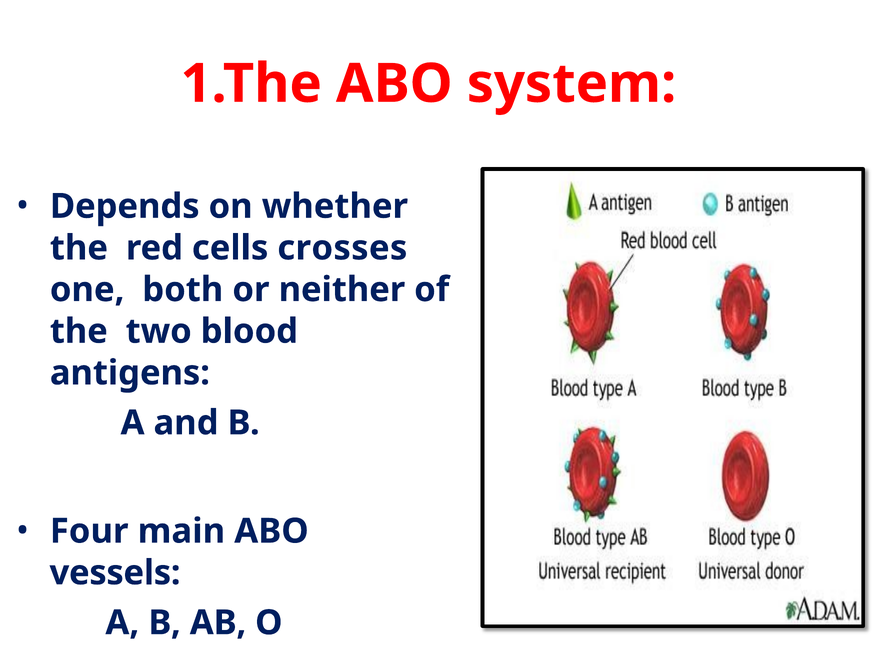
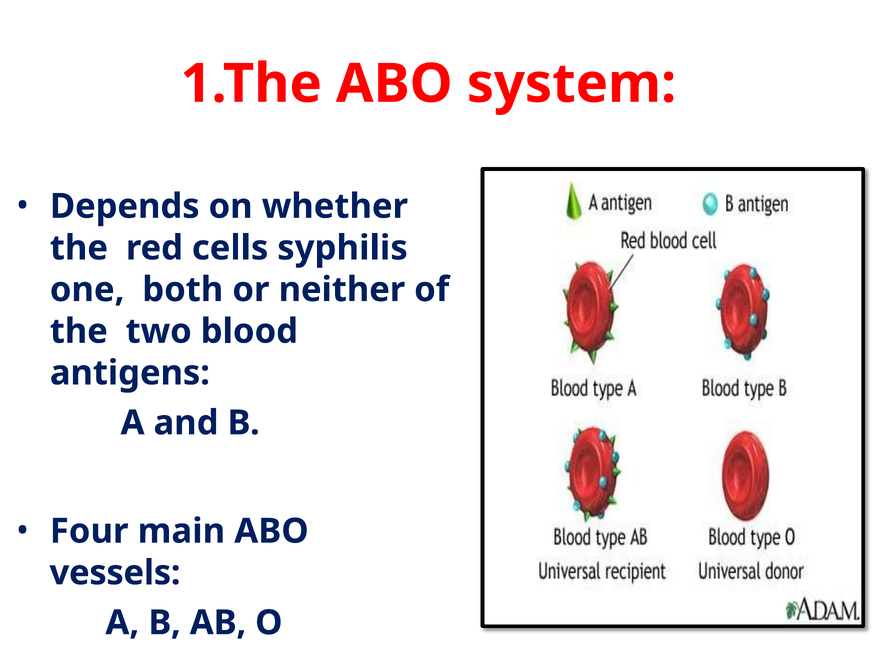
crosses: crosses -> syphilis (342, 248)
